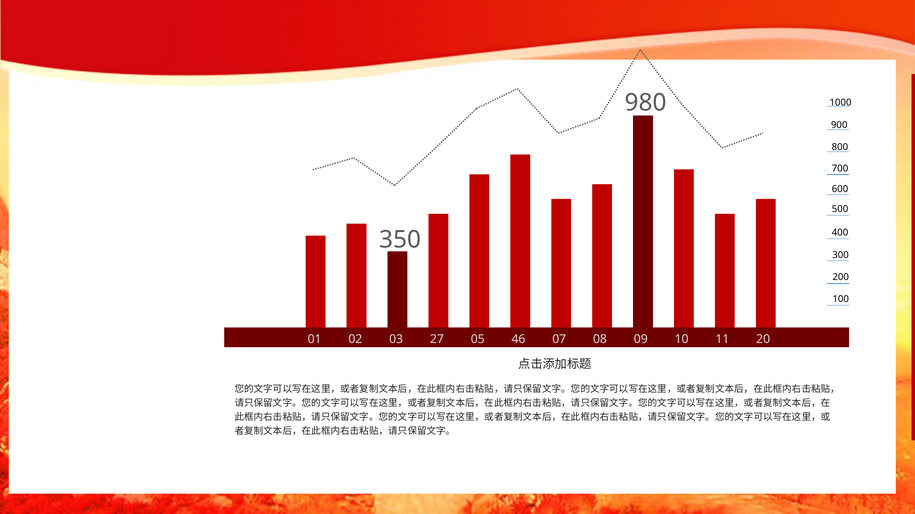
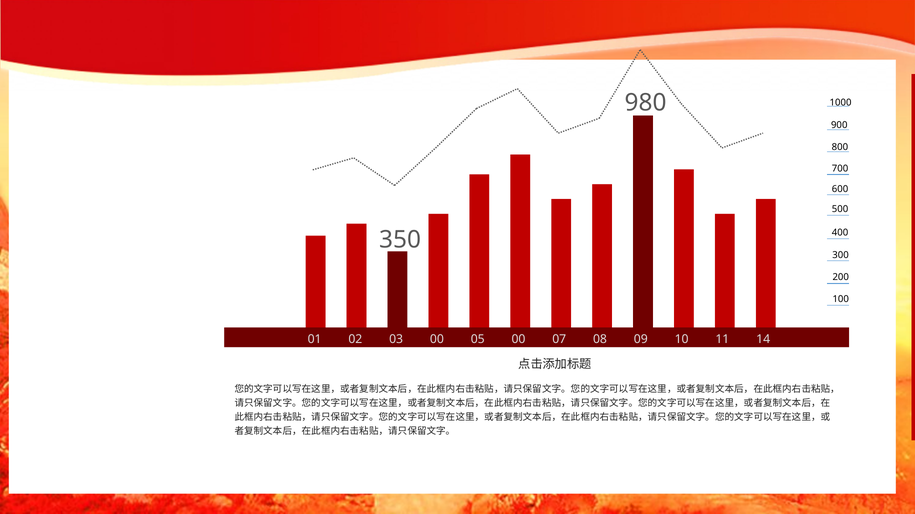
03 27: 27 -> 00 (437, 340)
05 46: 46 -> 00 (518, 340)
20: 20 -> 14 (763, 340)
